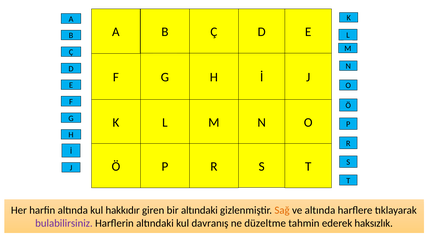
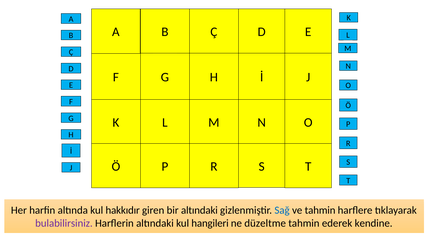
Sağ colour: orange -> blue (282, 210)
ve altında: altında -> tahmin (320, 210)
davranış: davranış -> hangileri (210, 223)
haksızlık: haksızlık -> kendine (374, 223)
